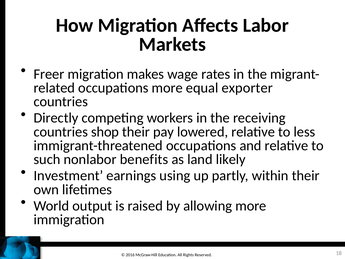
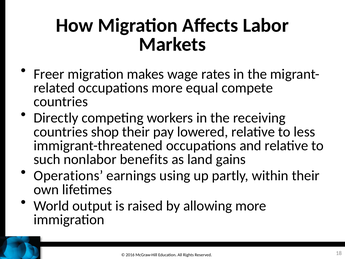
exporter: exporter -> compete (247, 88)
likely: likely -> gains (231, 159)
Investment: Investment -> Operations (68, 176)
